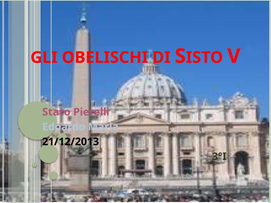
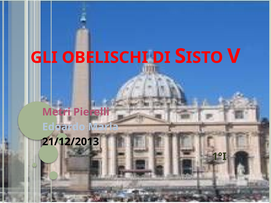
Stato: Stato -> Metri (56, 112)
3°I: 3°I -> 1°I (219, 157)
